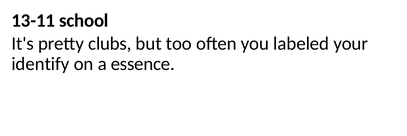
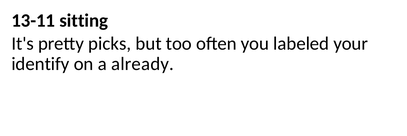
school: school -> sitting (84, 21)
clubs: clubs -> picks (110, 43)
essence: essence -> already (143, 64)
